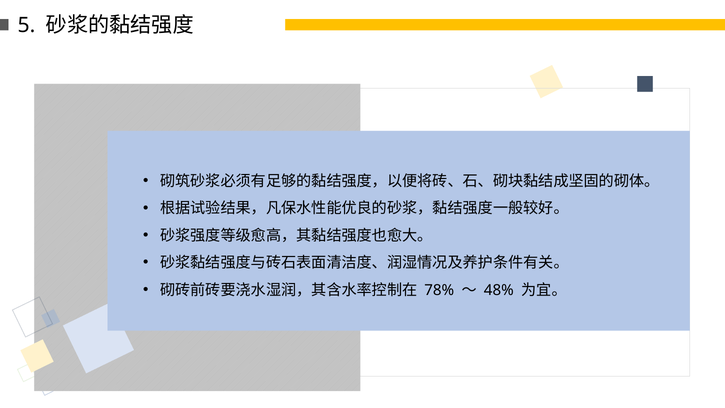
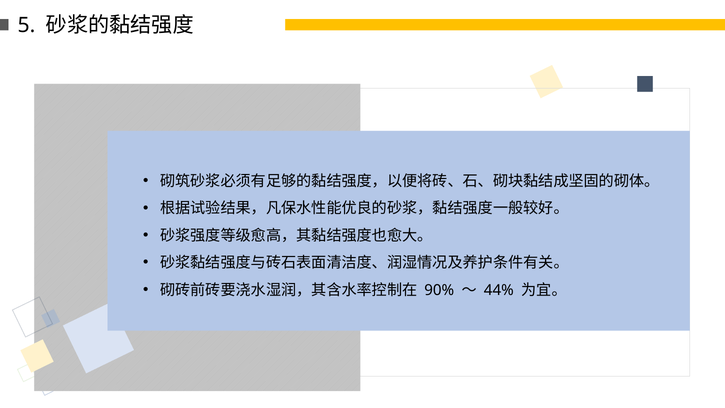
78%: 78% -> 90% (439, 290)
48%: 48% -> 44% (499, 290)
